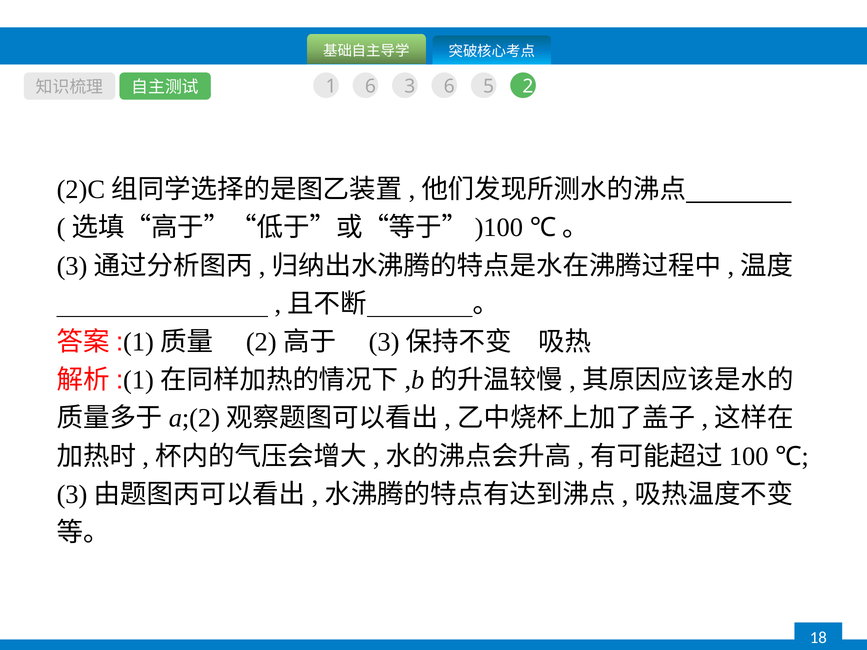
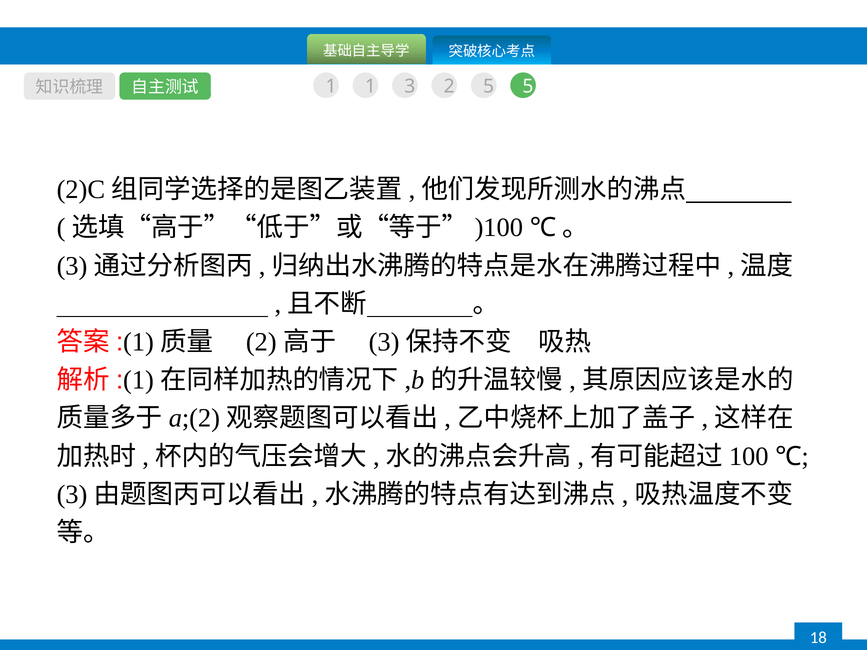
1 6: 6 -> 1 (370, 87)
3 6: 6 -> 2 (449, 87)
5 2: 2 -> 5 (528, 87)
